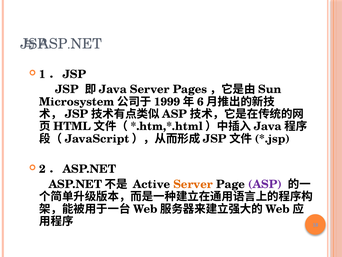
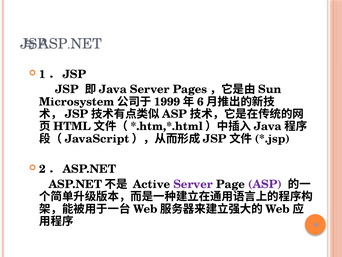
Server colour: orange -> purple (193, 184)
